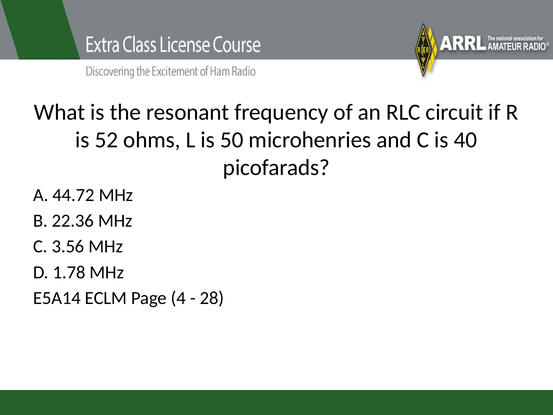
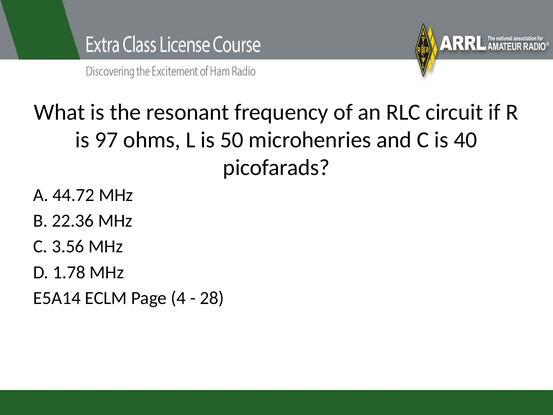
52: 52 -> 97 (106, 140)
